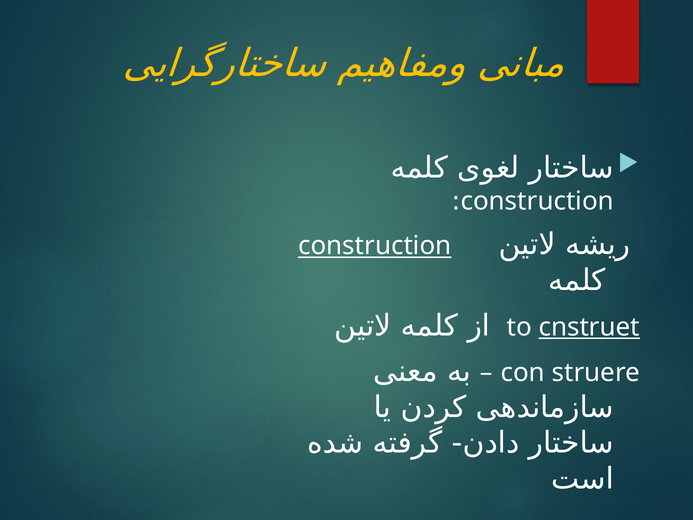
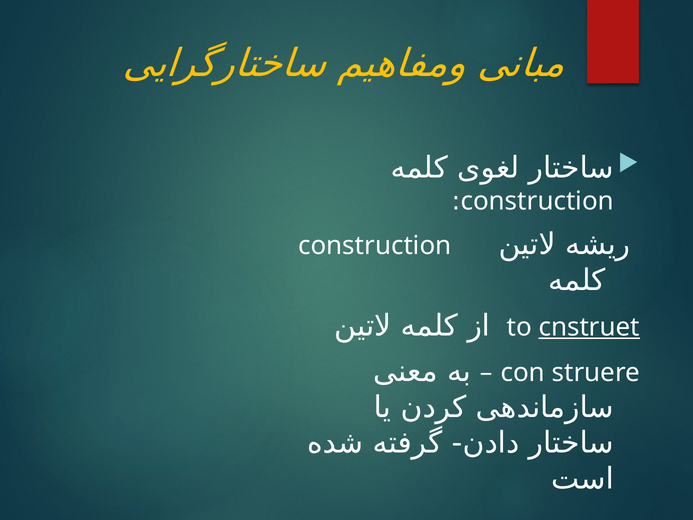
construction underline: present -> none (375, 246)
